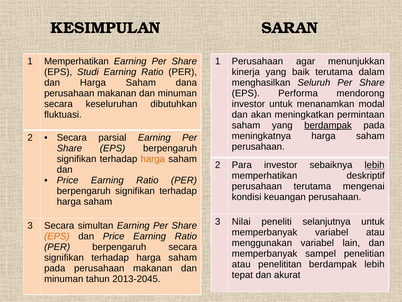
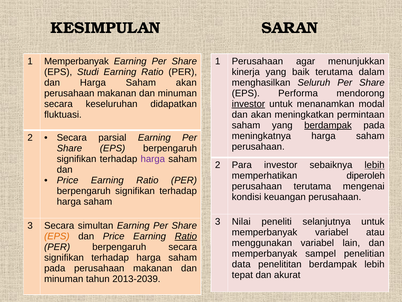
1 Memperhatikan: Memperhatikan -> Memperbanyak (76, 61)
Saham dana: dana -> akan (186, 82)
dibutuhkan: dibutuhkan -> didapatkan (174, 104)
investor underline: none -> present (248, 104)
harga colour: orange -> purple (153, 159)
deskriptif: deskriptif -> diperoleh (366, 175)
Ratio underline: none -> present (186, 236)
atau: atau -> data (241, 264)
2013-2045: 2013-2045 -> 2013-2039 (136, 279)
